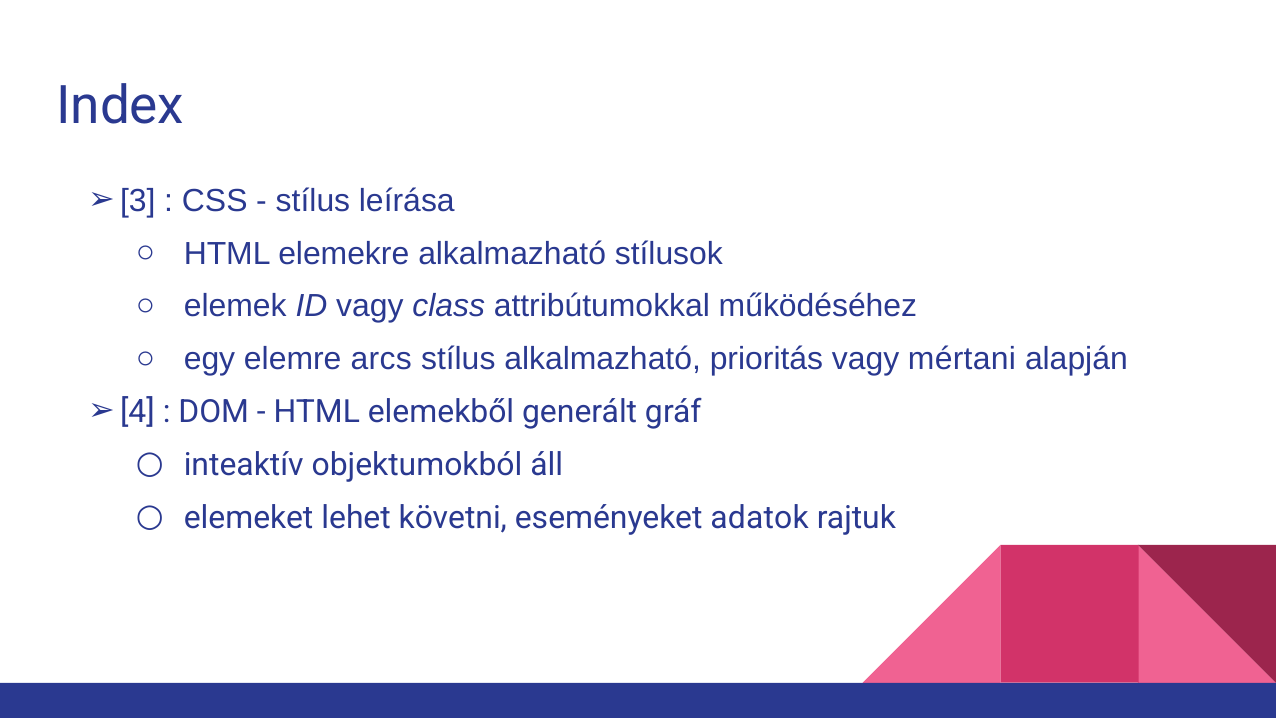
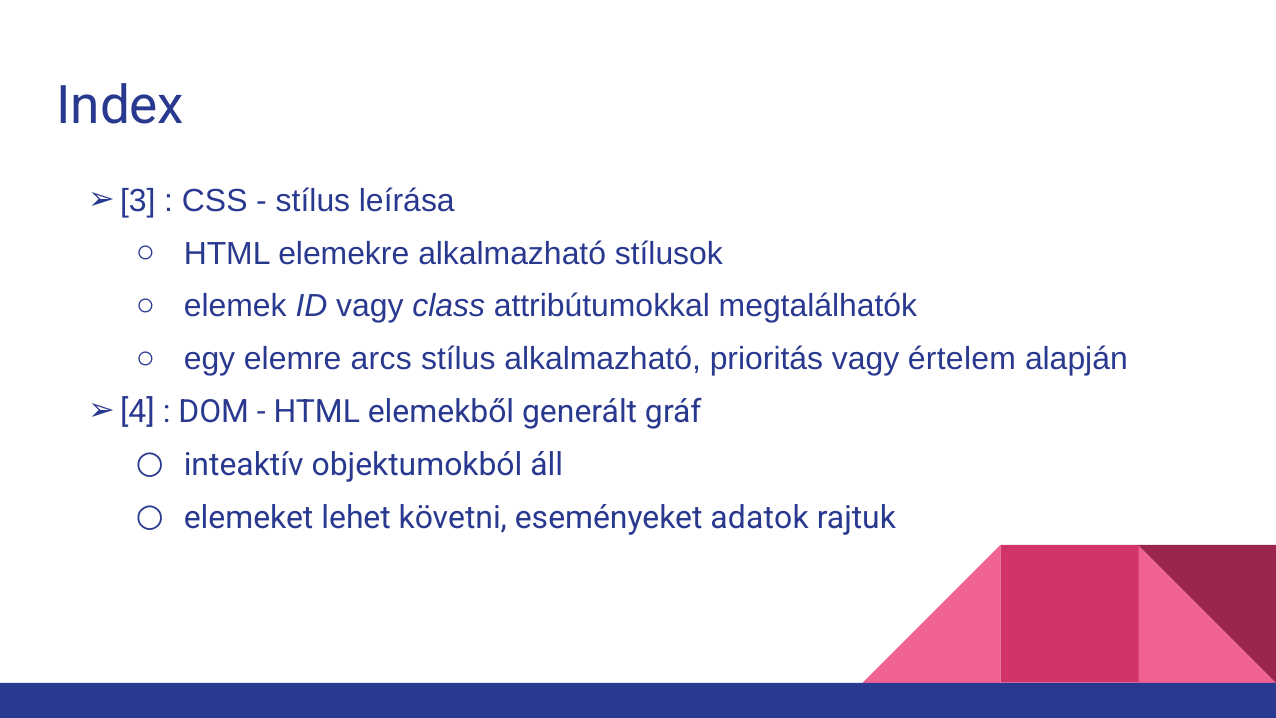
működéséhez: működéséhez -> megtalálhatók (818, 306)
mértani: mértani -> értelem (962, 359)
